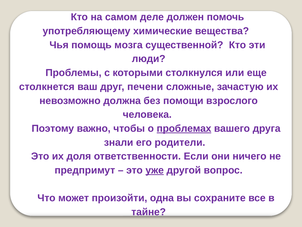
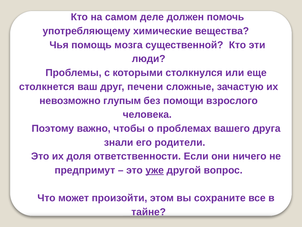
должна: должна -> глупым (122, 100)
проблемах underline: present -> none (184, 128)
одна: одна -> этом (162, 198)
